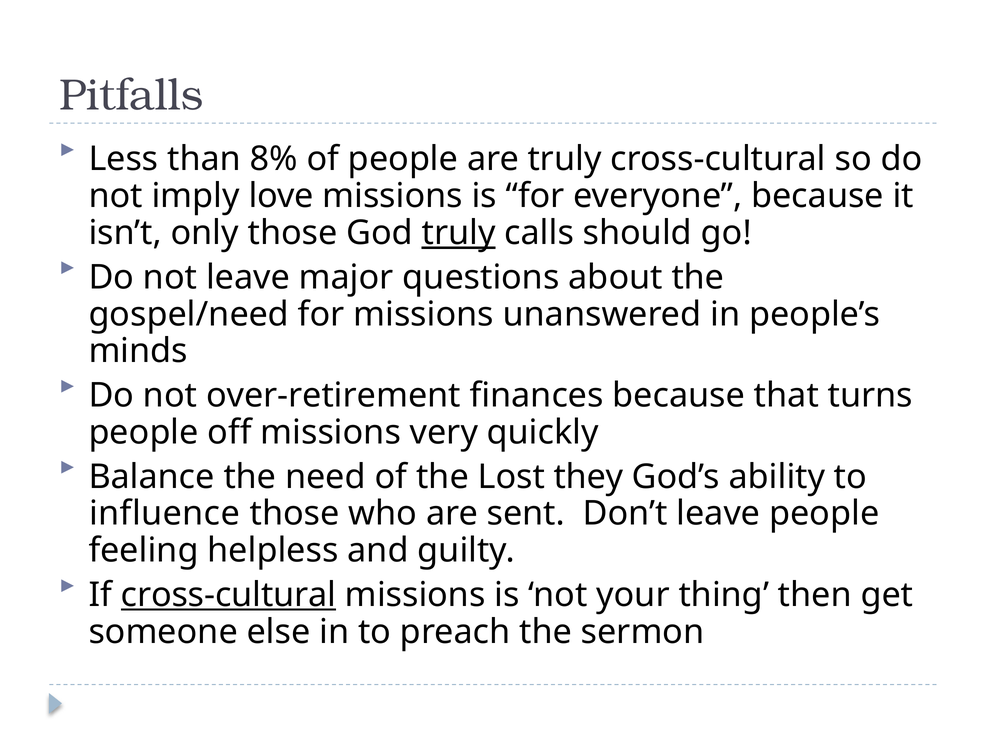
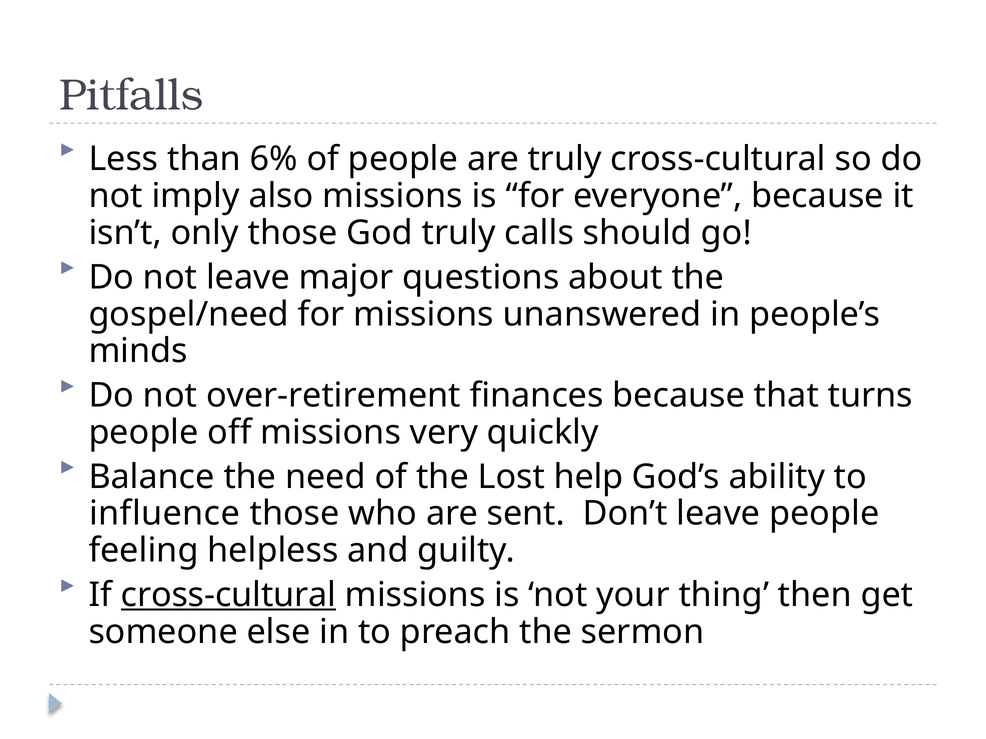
8%: 8% -> 6% (274, 159)
love: love -> also (281, 196)
truly underline: present -> none (459, 233)
they: they -> help (589, 477)
